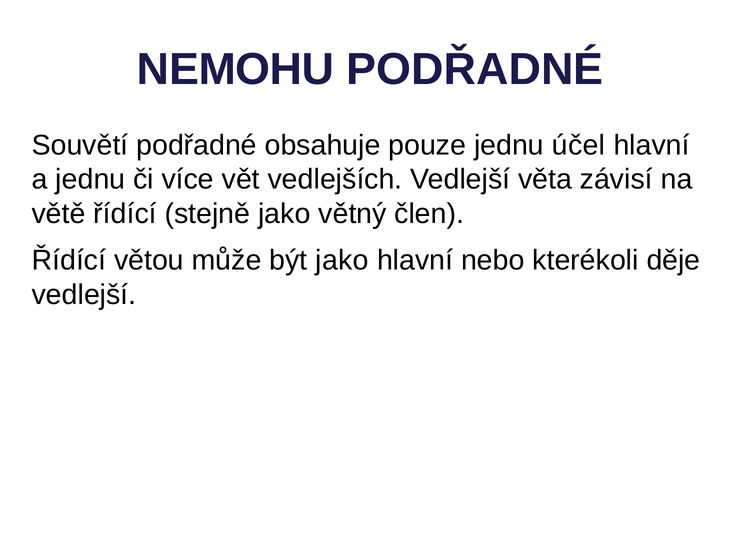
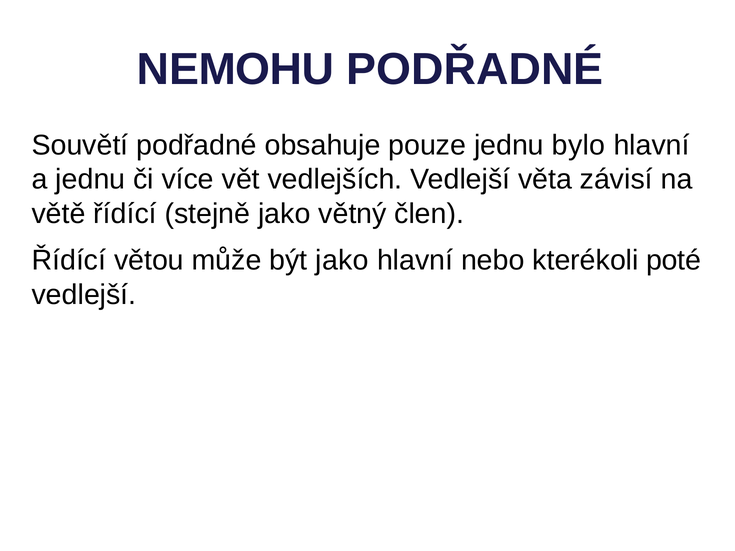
účel: účel -> bylo (579, 145)
děje: děje -> poté (674, 260)
